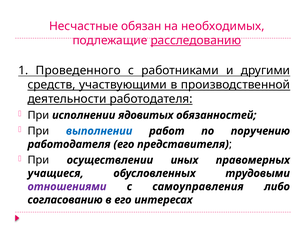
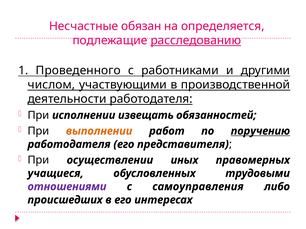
необходимых: необходимых -> определяется (223, 26)
средств: средств -> числом (51, 85)
ядовитых: ядовитых -> извещать (146, 115)
выполнении colour: blue -> orange (99, 131)
поручению underline: none -> present (260, 131)
согласованию: согласованию -> происшедших (65, 200)
